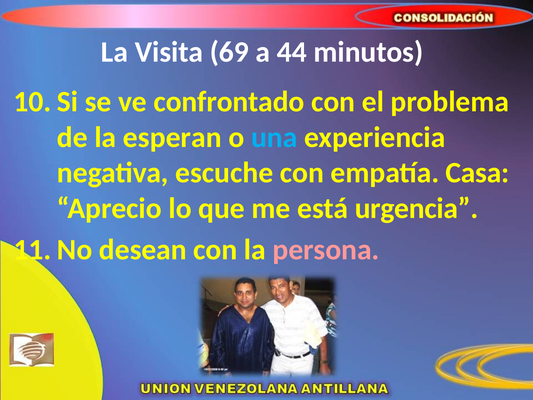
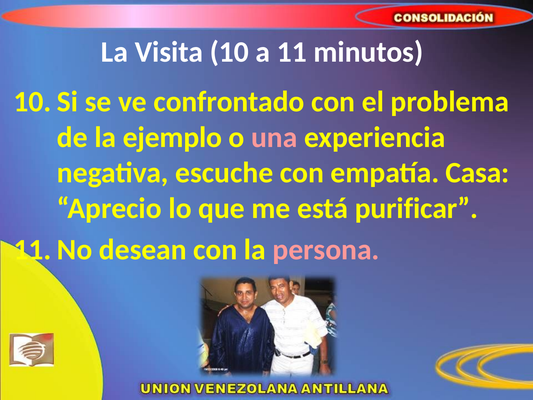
69: 69 -> 10 (229, 52)
44: 44 -> 11 (292, 52)
esperan: esperan -> ejemplo (172, 137)
una colour: light blue -> pink (274, 137)
urgencia: urgencia -> purificar (416, 208)
